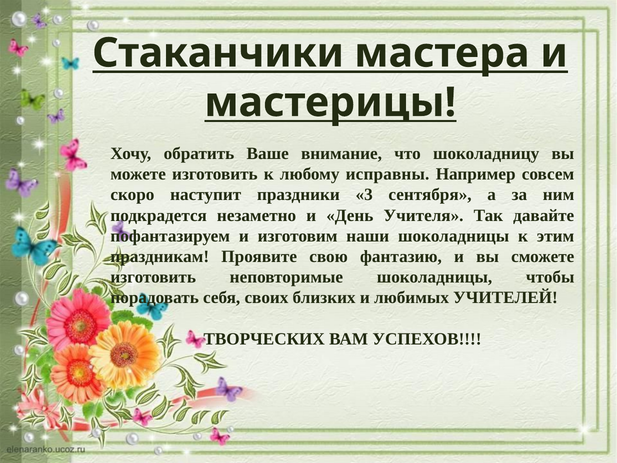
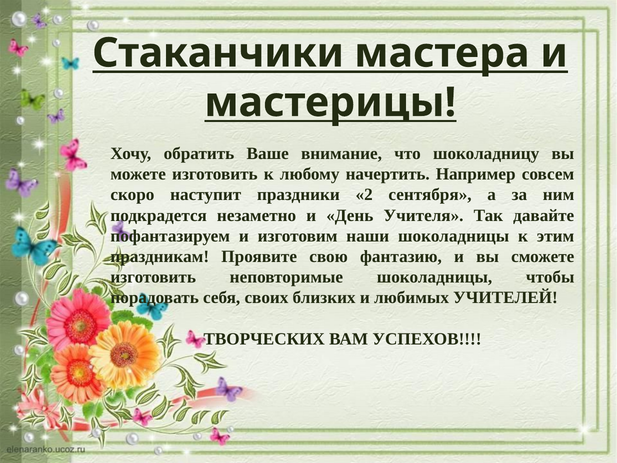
исправны: исправны -> начертить (388, 174)
3: 3 -> 2 (364, 195)
